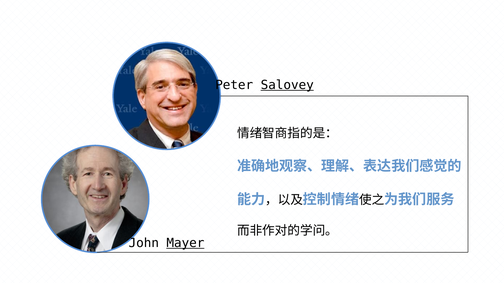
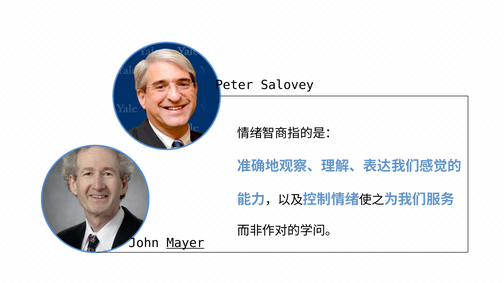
Salovey underline: present -> none (287, 85)
